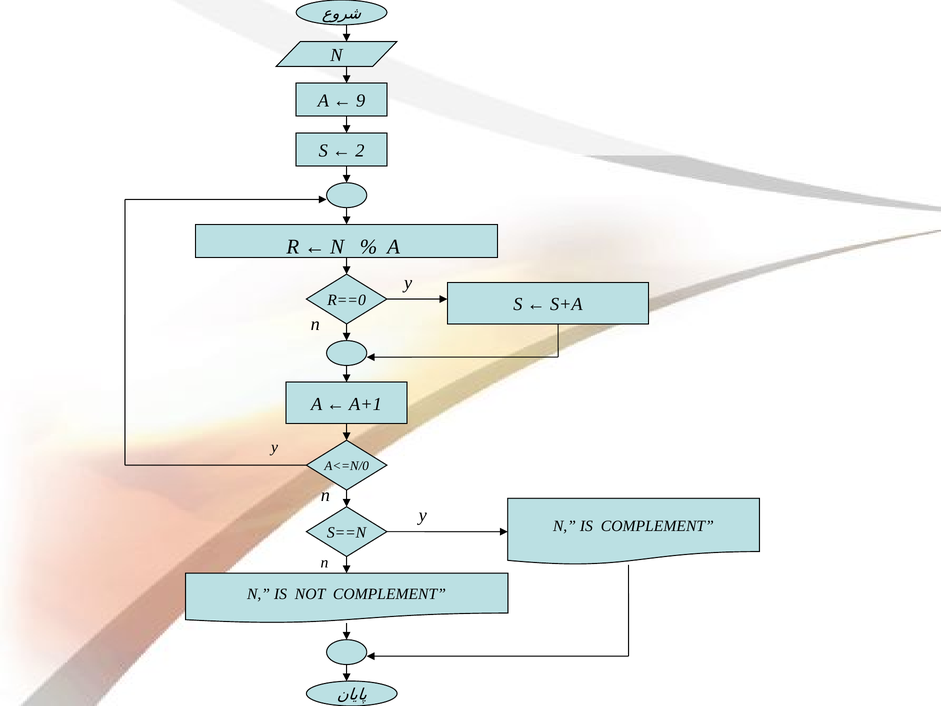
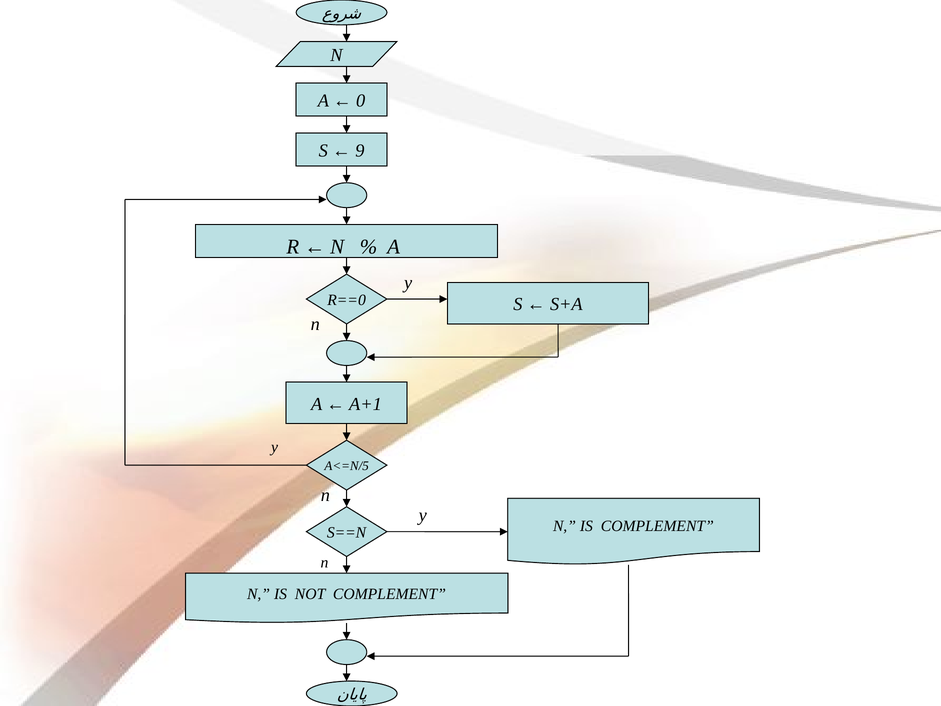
9: 9 -> 0 (361, 101)
2: 2 -> 9 (360, 151)
A<=N/0: A<=N/0 -> A<=N/5 (347, 466)
